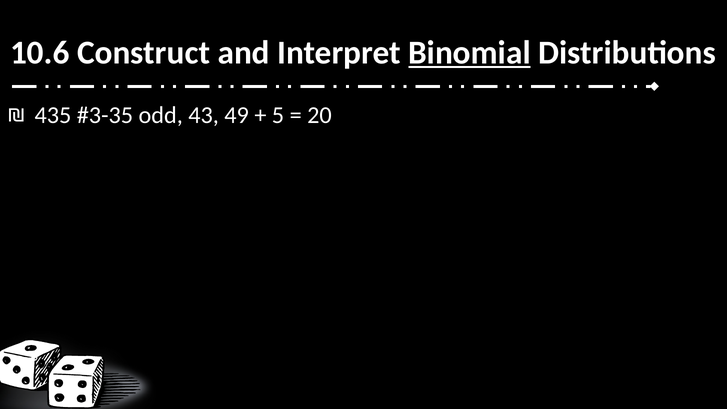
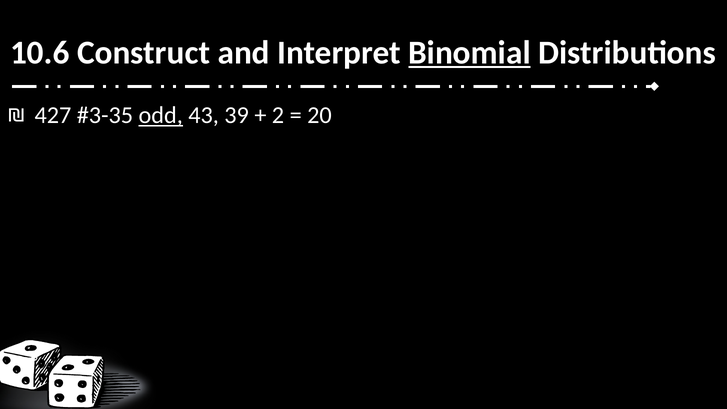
435: 435 -> 427 (53, 115)
odd underline: none -> present (161, 115)
49: 49 -> 39 (237, 115)
5: 5 -> 2 (278, 115)
